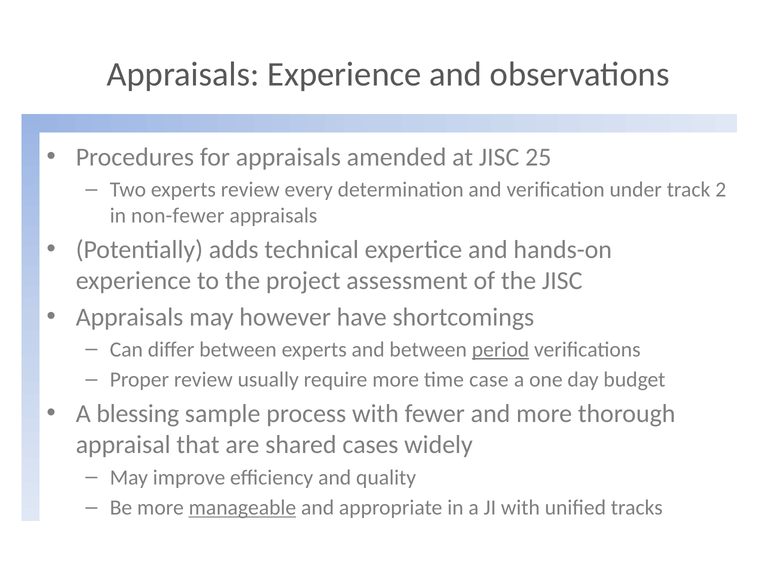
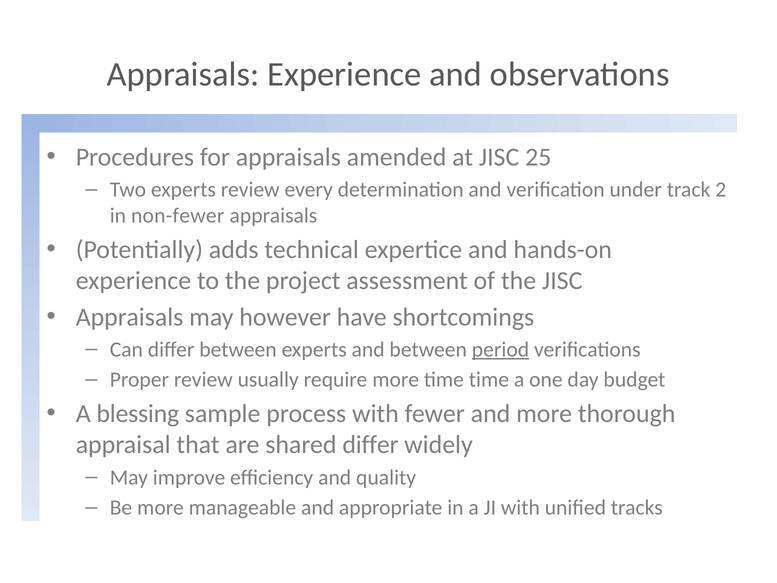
time case: case -> time (489, 380)
shared cases: cases -> differ (371, 445)
manageable underline: present -> none (242, 507)
